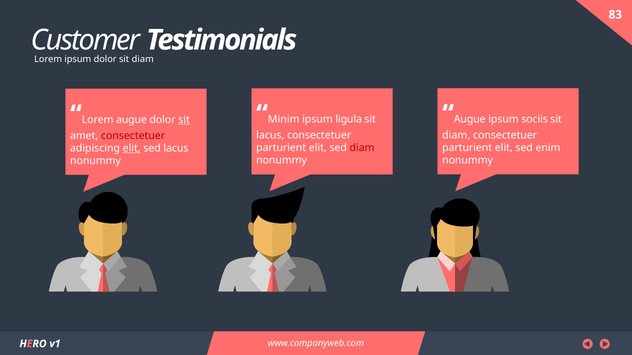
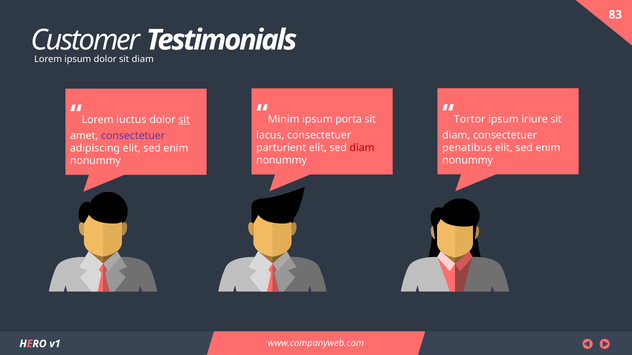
Augue: Augue -> Tortor (470, 119)
sociis: sociis -> iriure (535, 119)
ligula: ligula -> porta (349, 120)
Lorem augue: augue -> luctus (131, 120)
consectetuer colour: red -> purple (133, 136)
parturient: parturient -> penatibus (467, 148)
elit underline: present -> none (132, 149)
lacus: lacus -> enim (176, 149)
